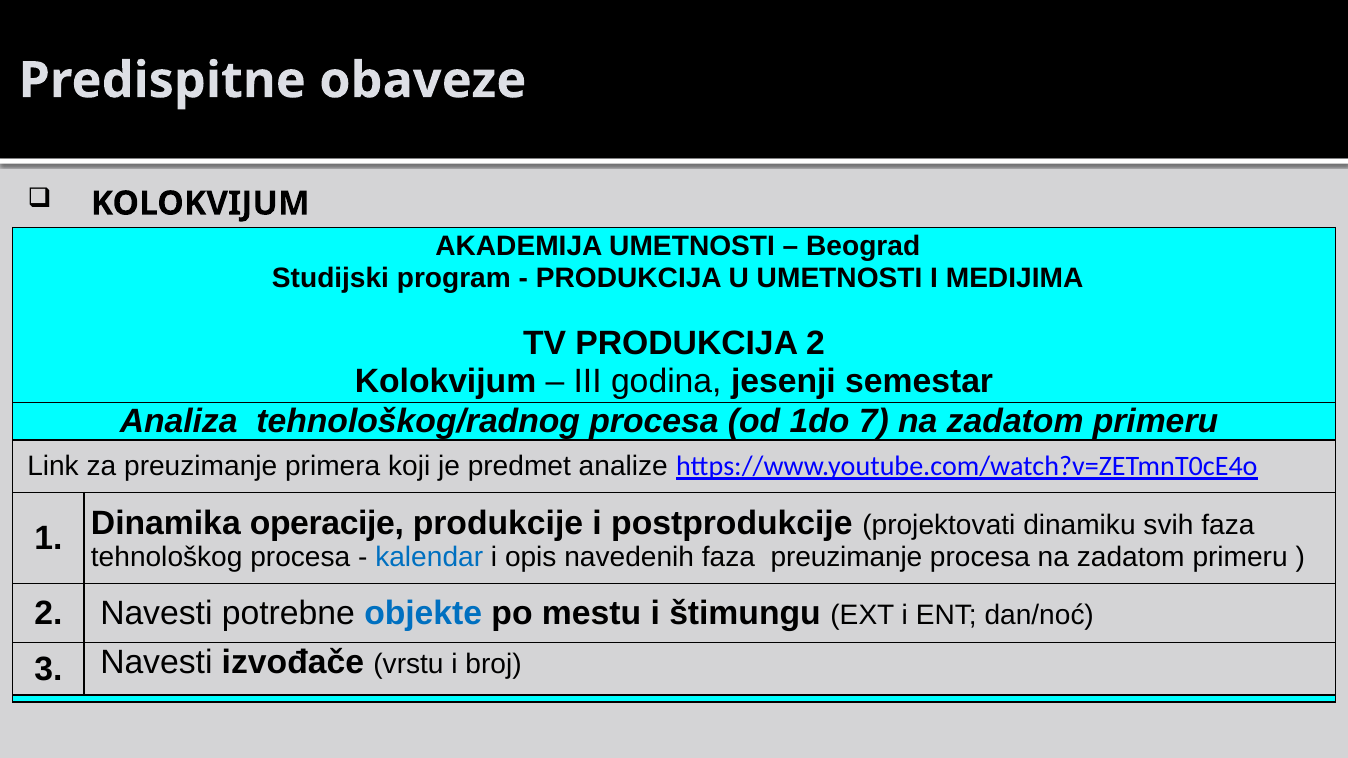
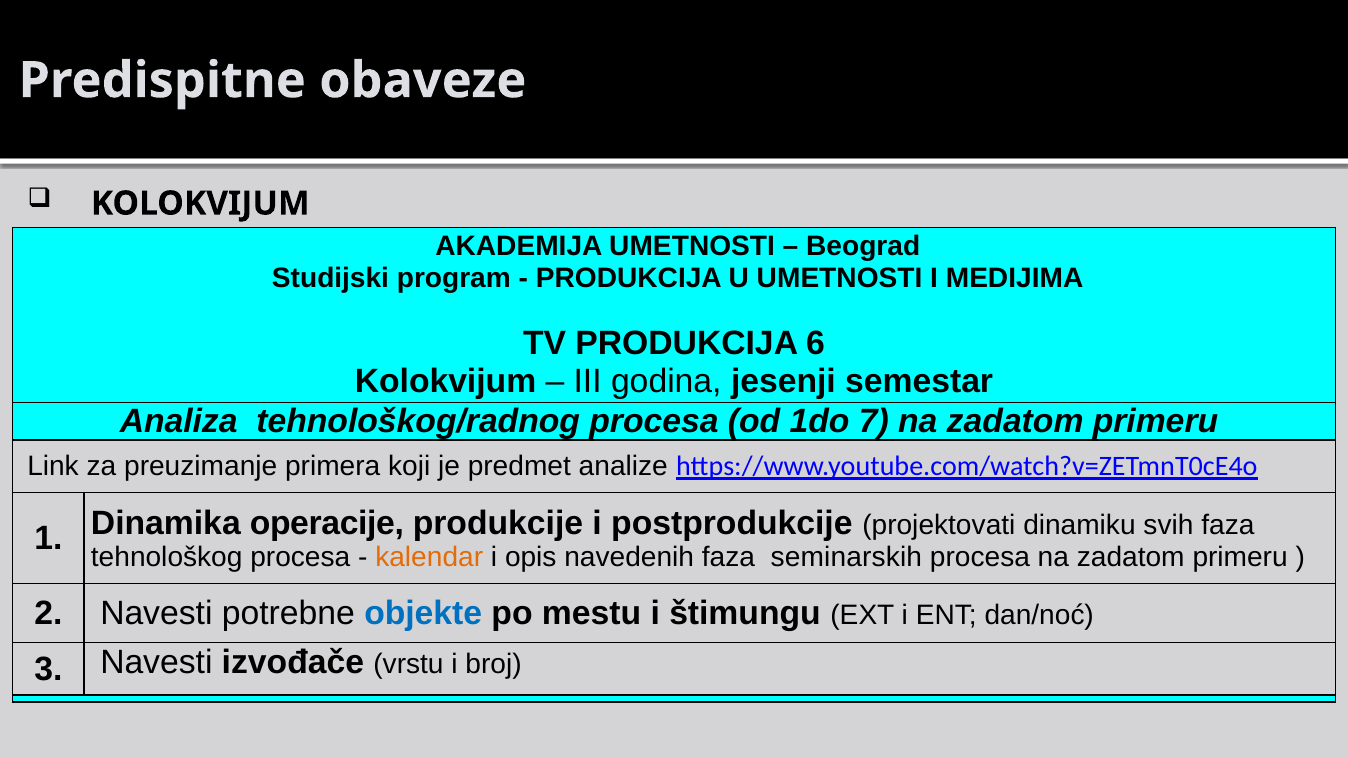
PRODUKCIJA 2: 2 -> 6 (816, 344)
kalendar colour: blue -> orange (429, 558)
faza preuzimanje: preuzimanje -> seminarskih (846, 558)
